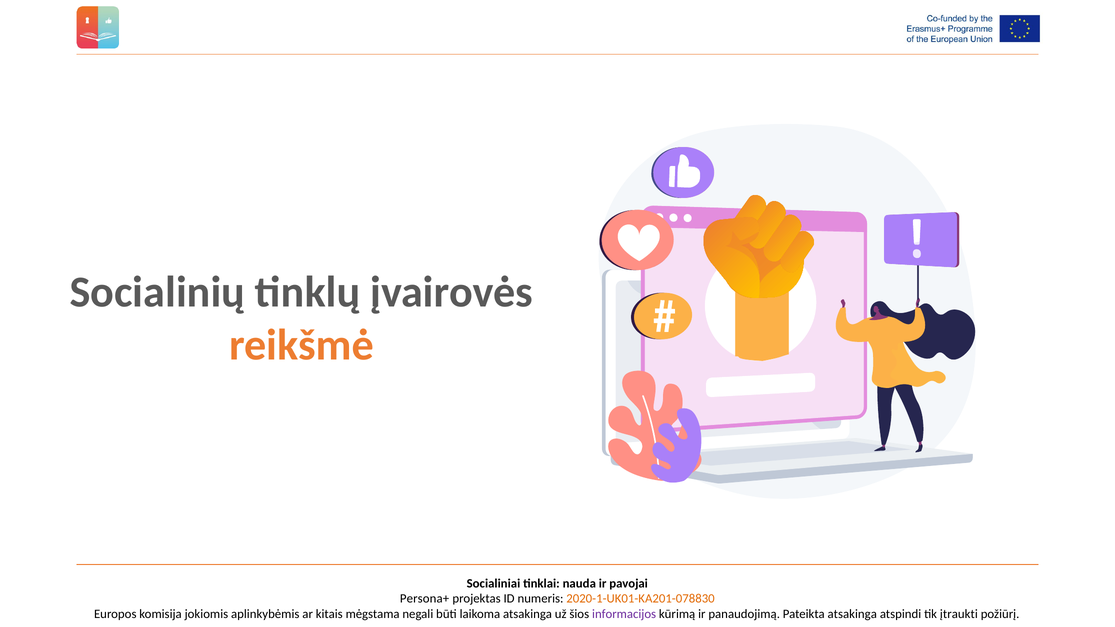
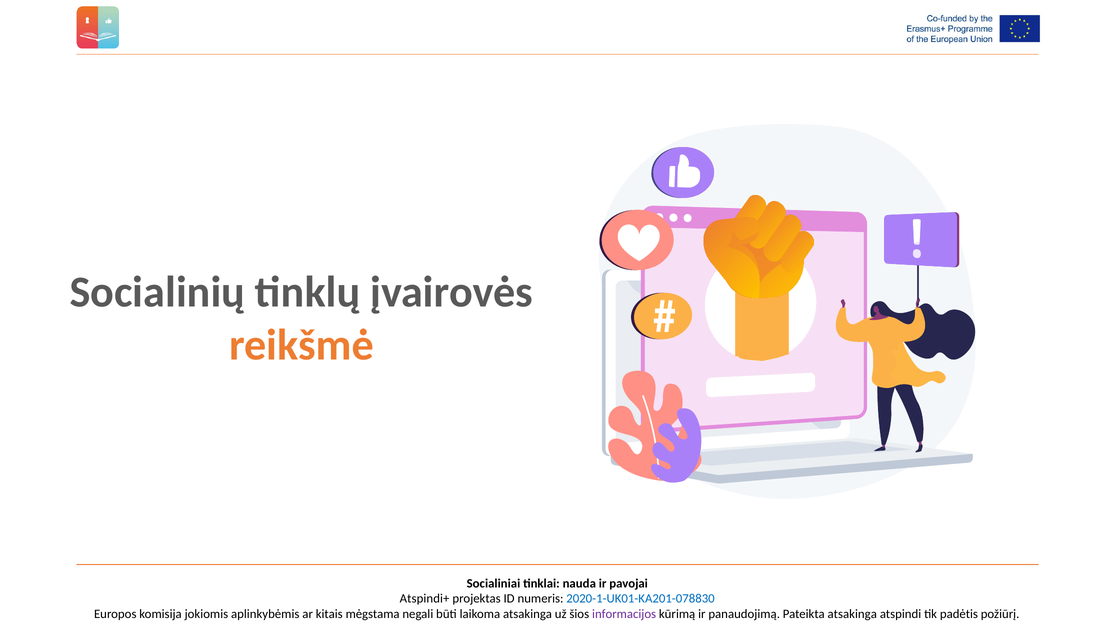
Persona+: Persona+ -> Atspindi+ (425, 599)
2020-1-UK01-KA201-078830 colour: orange -> blue (640, 599)
įtraukti: įtraukti -> padėtis (959, 614)
